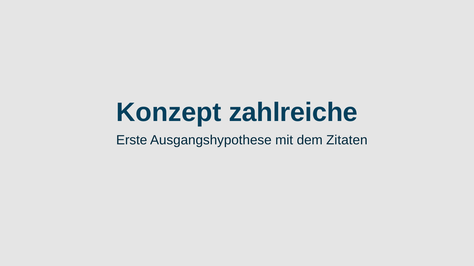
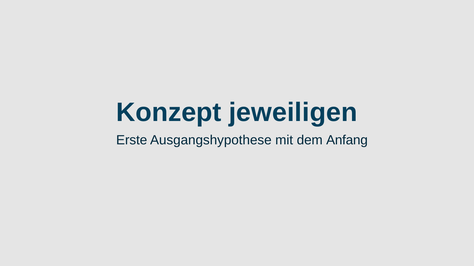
zahlreiche: zahlreiche -> jeweiligen (293, 113)
Zitaten: Zitaten -> Anfang (347, 141)
